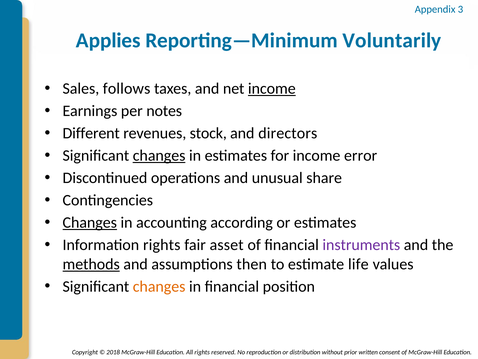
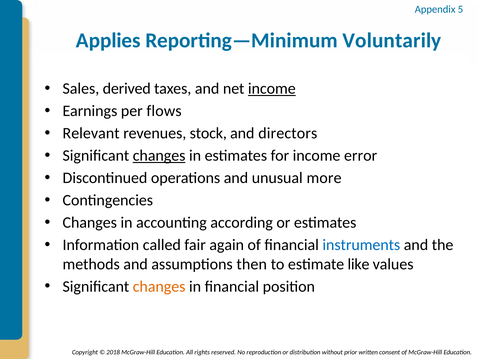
3: 3 -> 5 (460, 9)
follows: follows -> derived (127, 89)
notes: notes -> flows (164, 111)
Different: Different -> Relevant (91, 133)
share: share -> more (324, 178)
Changes underline: present -> none (90, 222)
Information rights: rights -> called (162, 245)
asset: asset -> again (227, 245)
instruments colour: purple -> blue (361, 245)
methods underline: present -> none (91, 264)
life: life -> like (358, 264)
